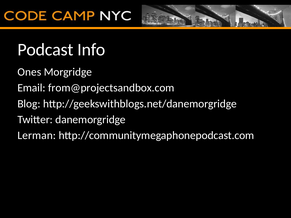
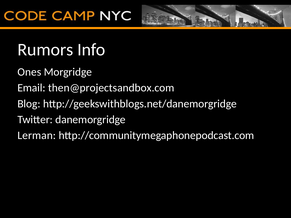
Podcast: Podcast -> Rumors (45, 50)
from@projectsandbox.com: from@projectsandbox.com -> then@projectsandbox.com (111, 88)
